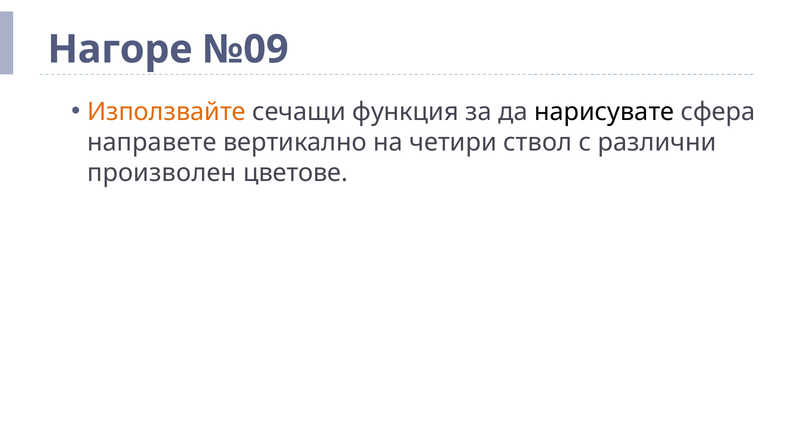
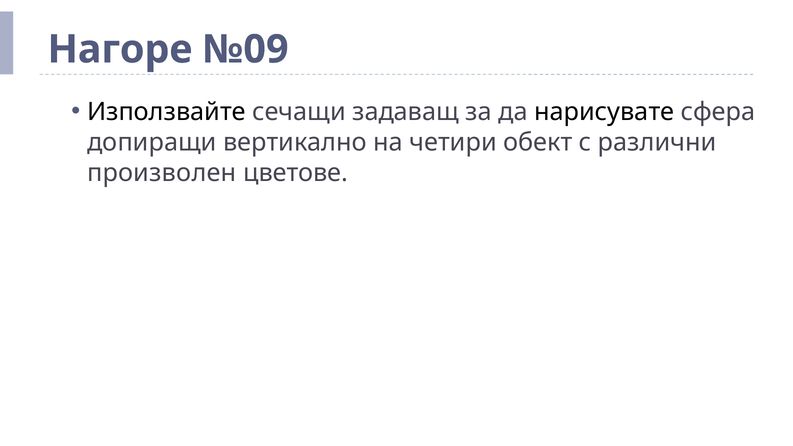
Използвайте colour: orange -> black (167, 112)
функция: функция -> задаващ (406, 112)
направете: направете -> допиращи (152, 142)
ствол: ствол -> обект (538, 142)
